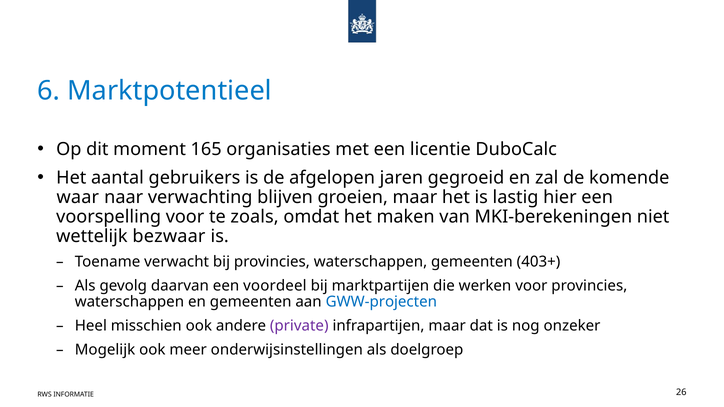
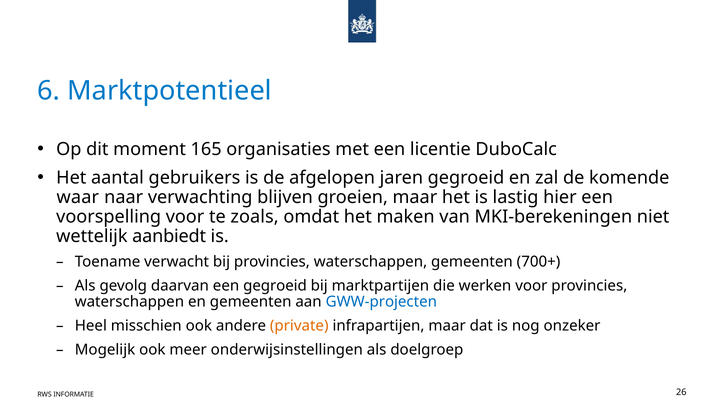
bezwaar: bezwaar -> aanbiedt (169, 236)
403+: 403+ -> 700+ (539, 262)
een voordeel: voordeel -> gegroeid (275, 286)
private colour: purple -> orange (299, 326)
